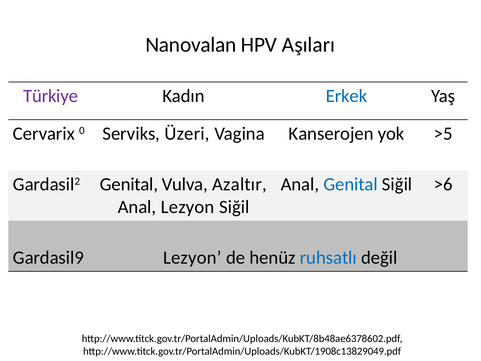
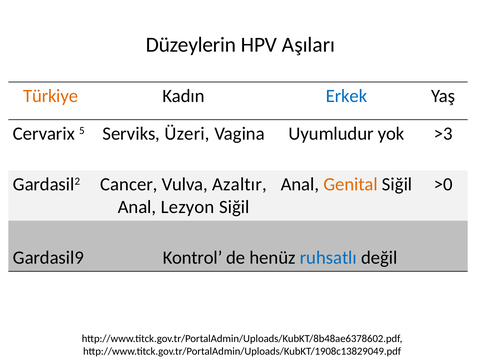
Nanovalan: Nanovalan -> Düzeylerin (191, 45)
Türkiye colour: purple -> orange (51, 96)
0: 0 -> 5 (82, 131)
Kanserojen: Kanserojen -> Uyumludur (331, 134)
>5: >5 -> >3 (443, 134)
Gardasil2 Genital: Genital -> Cancer (129, 184)
Genital colour: blue -> orange (351, 184)
>6: >6 -> >0 (443, 184)
Gardasil9 Lezyon: Lezyon -> Kontrol (193, 258)
